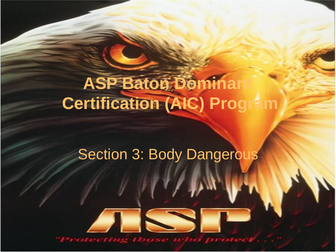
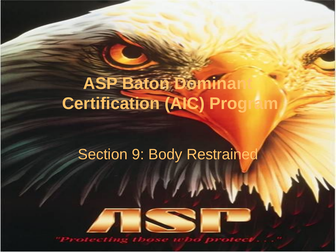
3: 3 -> 9 (138, 154)
Dangerous: Dangerous -> Restrained (222, 154)
